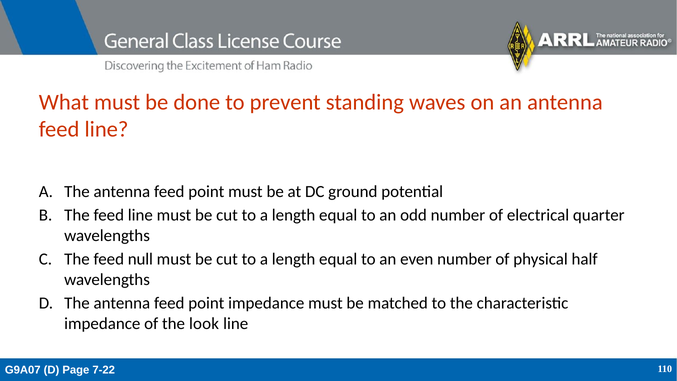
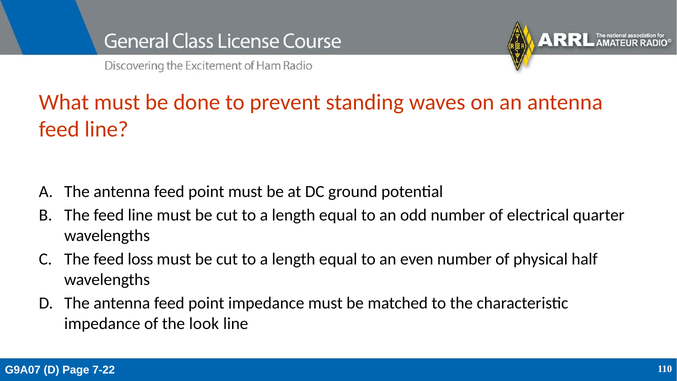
null: null -> loss (140, 259)
